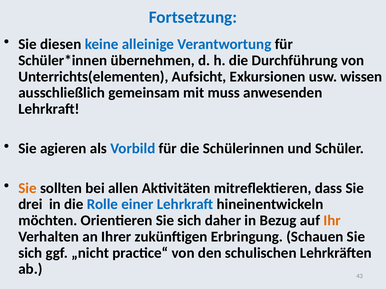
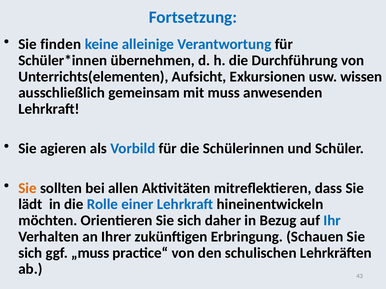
diesen: diesen -> finden (61, 44)
drei: drei -> lädt (30, 205)
Ihr colour: orange -> blue (332, 221)
„nicht: „nicht -> „muss (90, 253)
